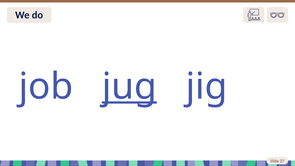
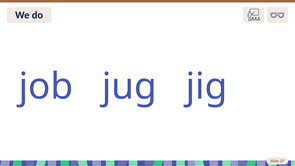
jug underline: present -> none (129, 87)
